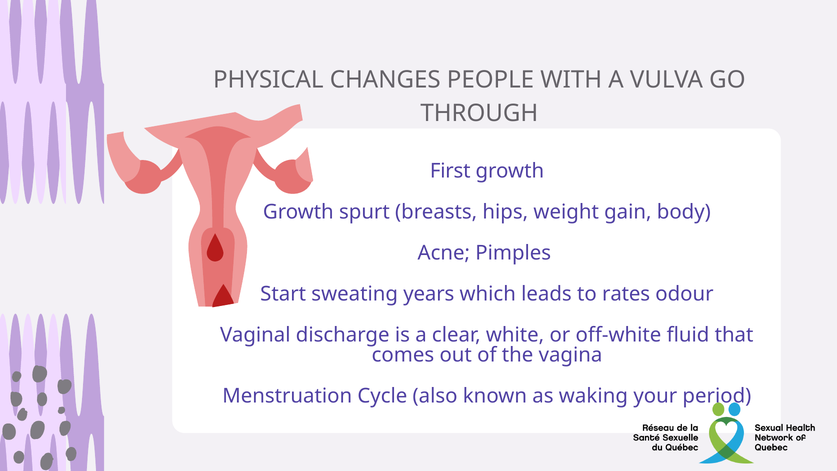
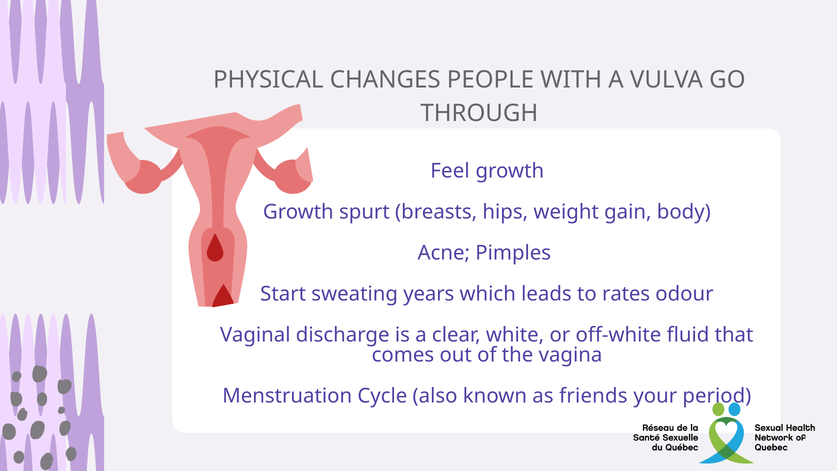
First: First -> Feel (450, 171)
waking: waking -> friends (593, 396)
